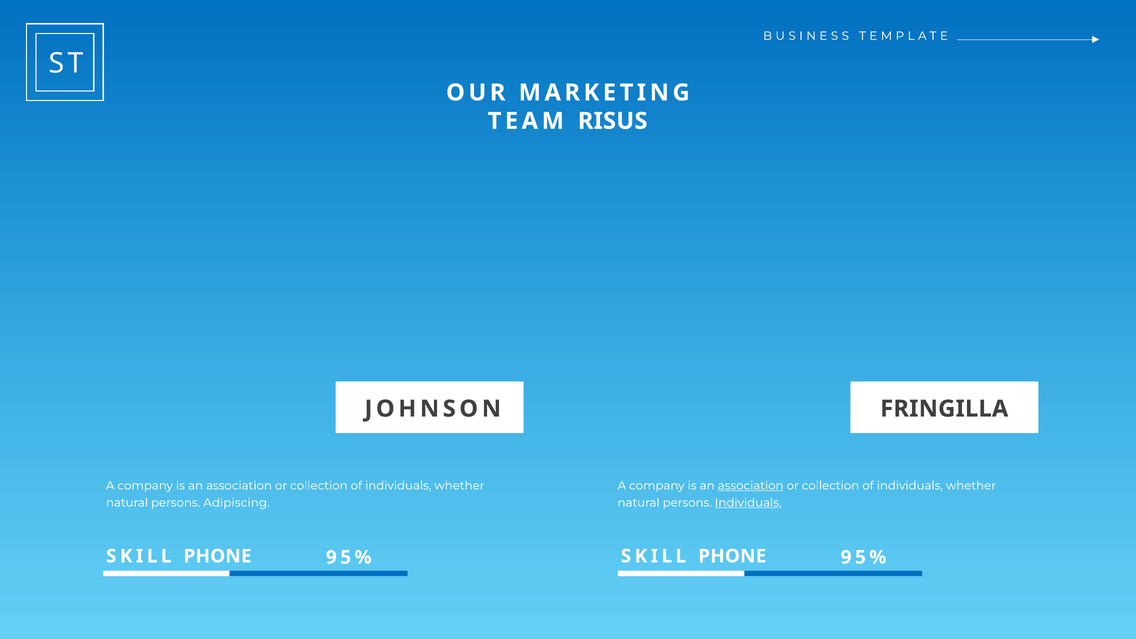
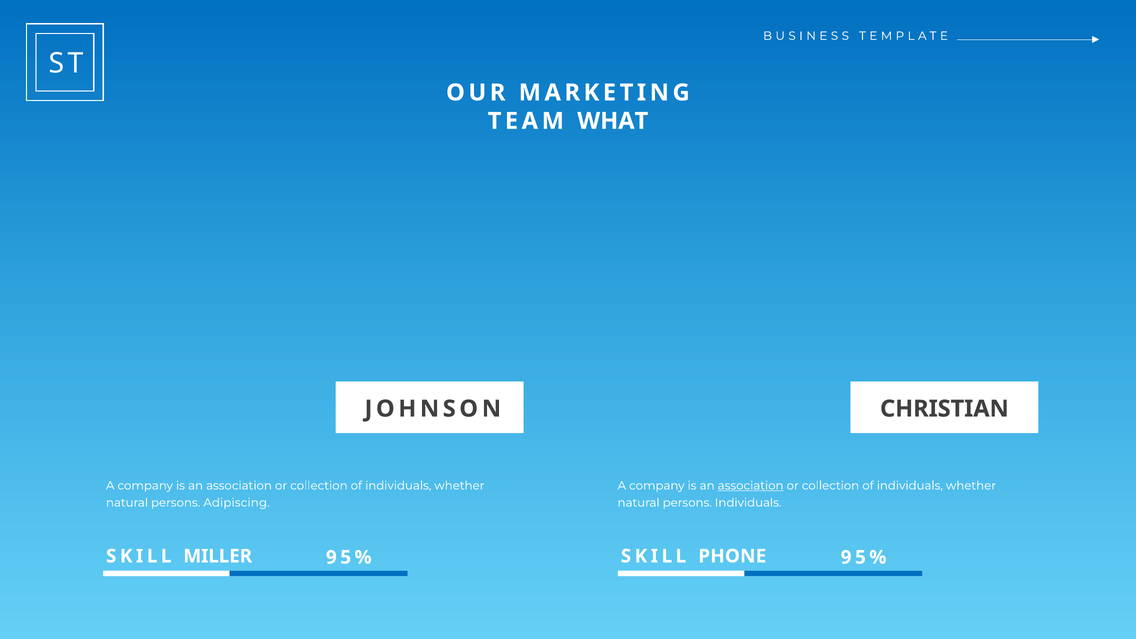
RISUS: RISUS -> WHAT (613, 121)
FRINGILLA: FRINGILLA -> CHRISTIAN (944, 409)
Individuals underline: present -> none (748, 503)
PHONE: PHONE -> MILLER (218, 556)
